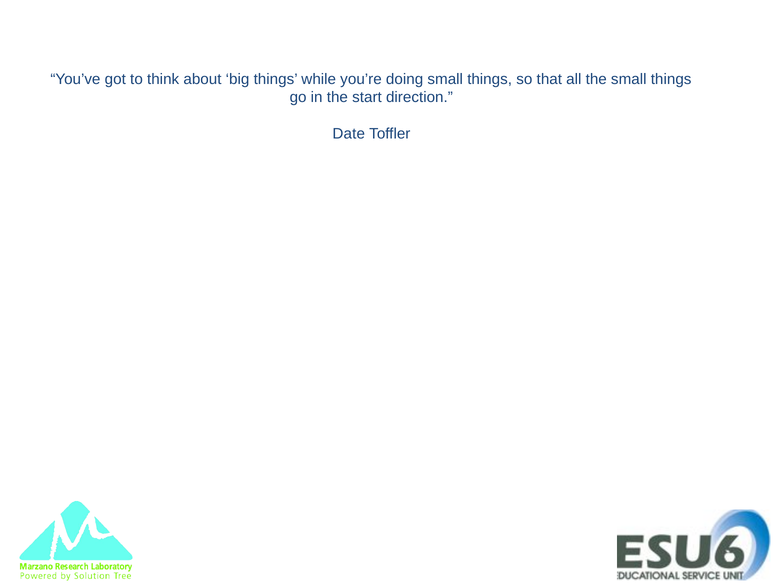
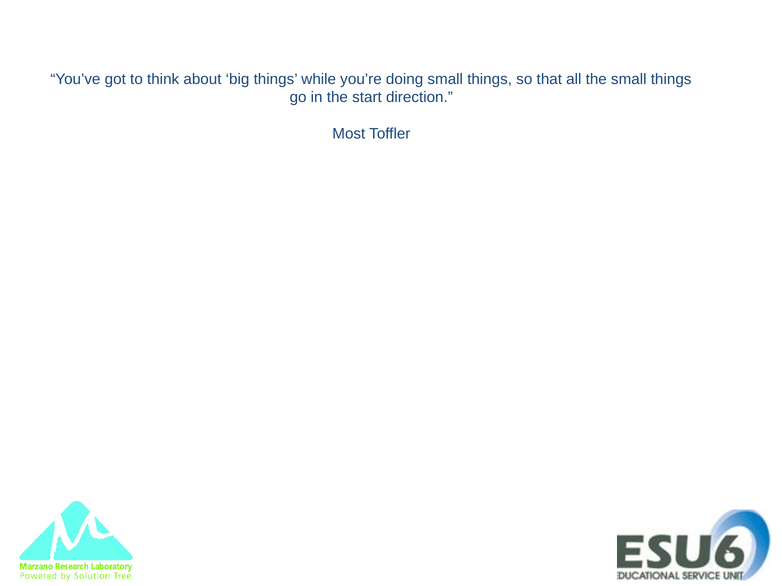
Date: Date -> Most (349, 134)
